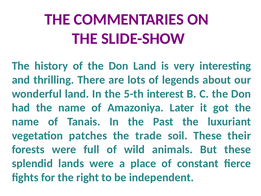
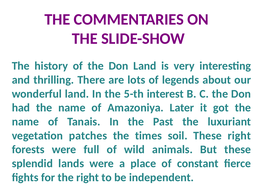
trade: trade -> times (149, 135)
These their: their -> right (239, 135)
